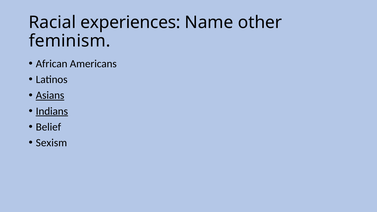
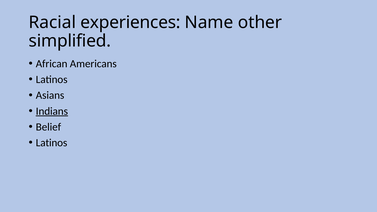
feminism: feminism -> simplified (70, 41)
Asians underline: present -> none (50, 95)
Sexism: Sexism -> Latinos (52, 143)
